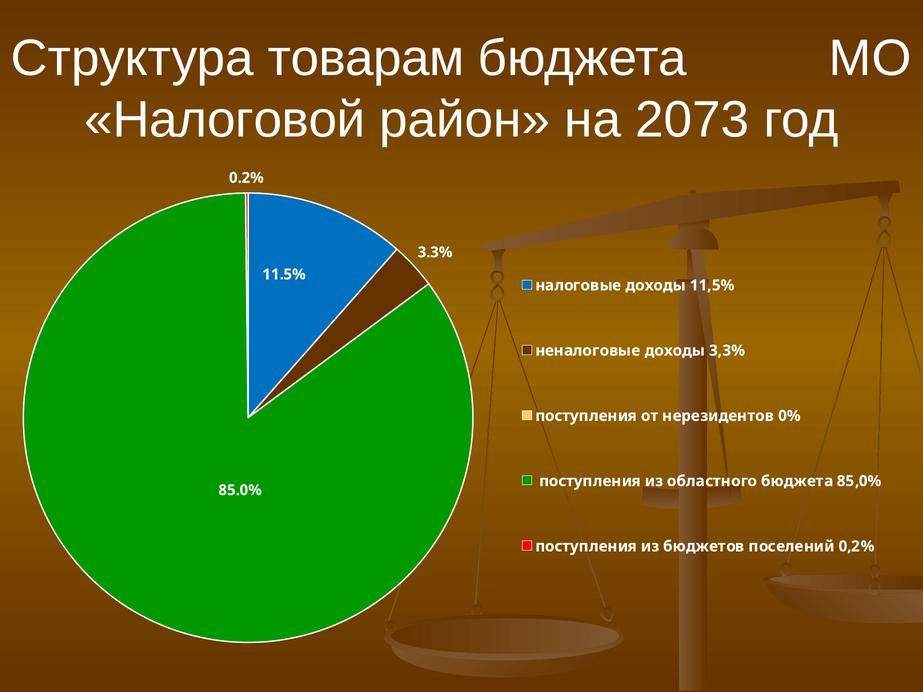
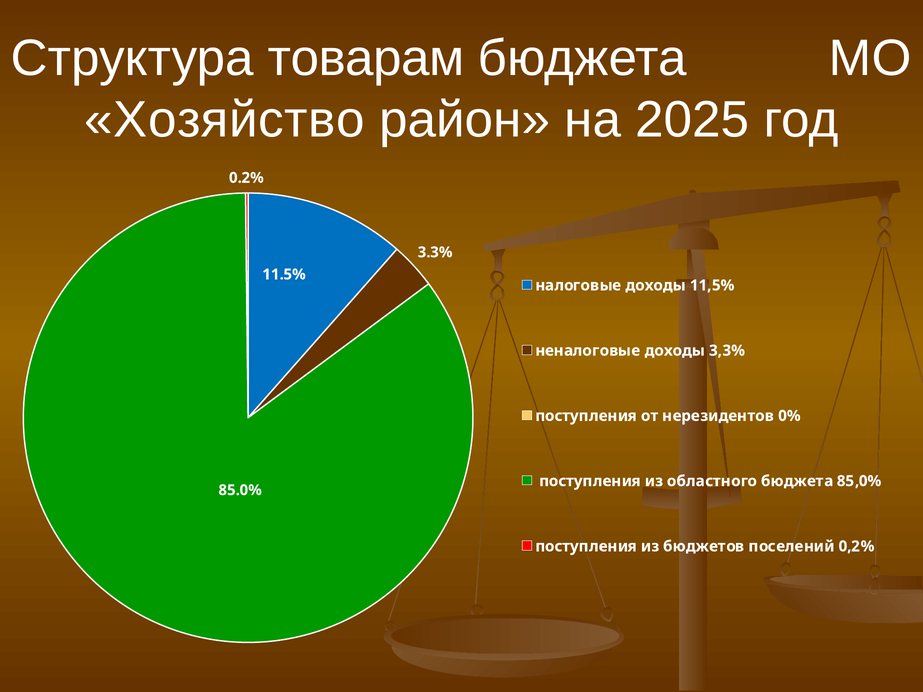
Налоговой: Налоговой -> Хозяйство (225, 120)
2073: 2073 -> 2025 (692, 120)
